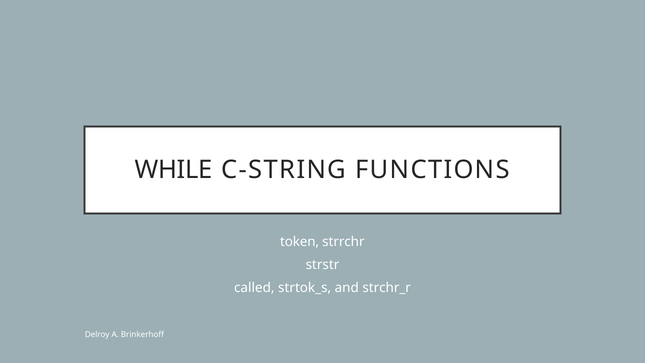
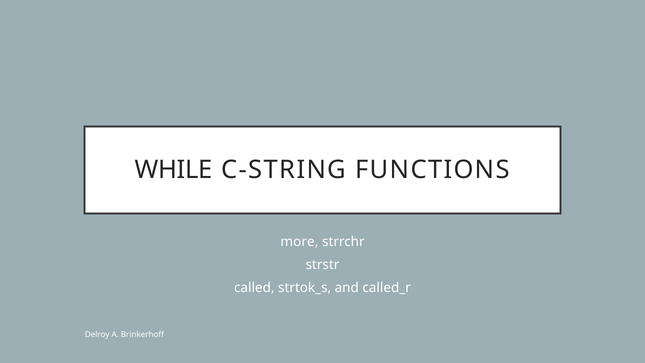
token: token -> more (299, 242)
strchr_r: strchr_r -> called_r (387, 287)
